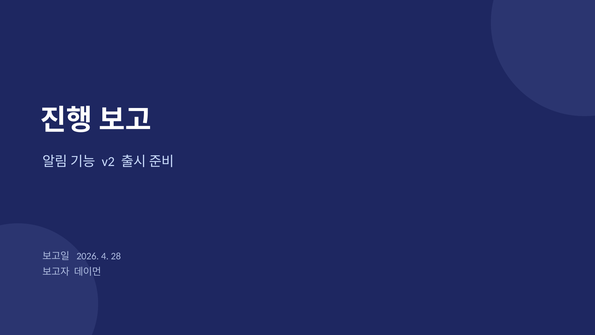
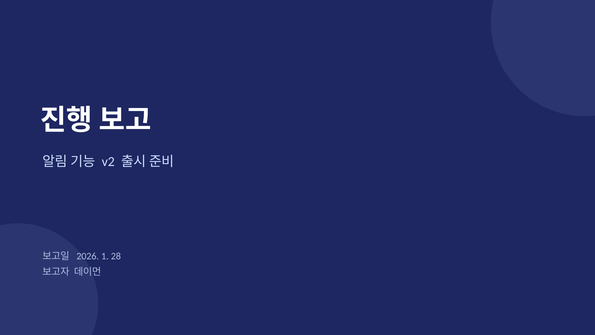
4: 4 -> 1 (105, 256)
